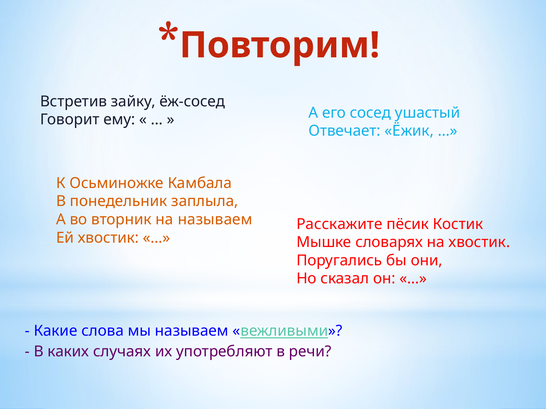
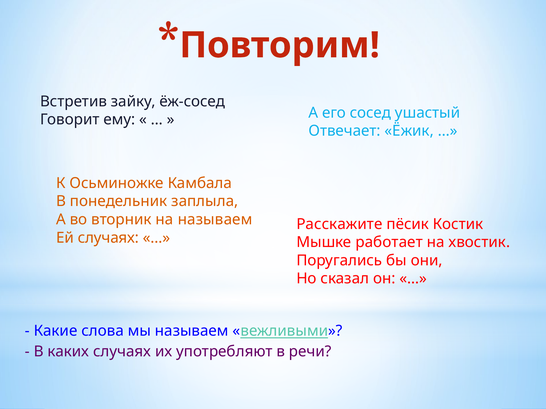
Ей хвостик: хвостик -> случаях (108, 238)
словарях: словарях -> работает (389, 243)
